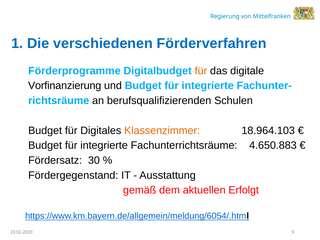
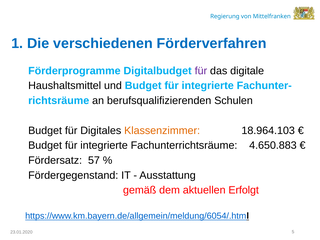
für colour: orange -> purple (201, 71)
Vorfinanzierung: Vorfinanzierung -> Haushaltsmittel (65, 86)
30: 30 -> 57 (94, 160)
